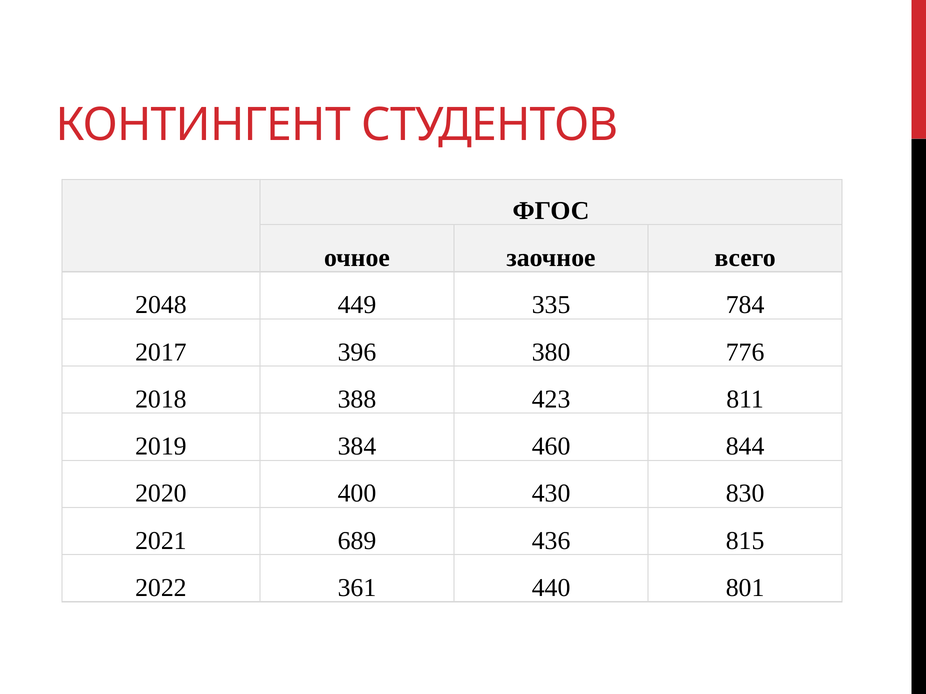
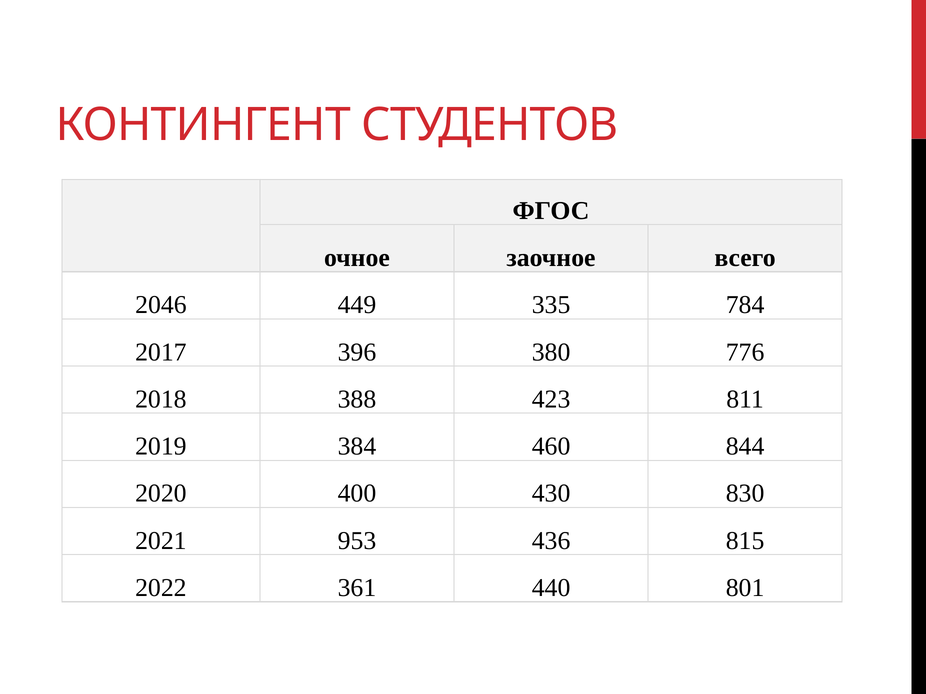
2048: 2048 -> 2046 (161, 305)
689: 689 -> 953 (357, 541)
